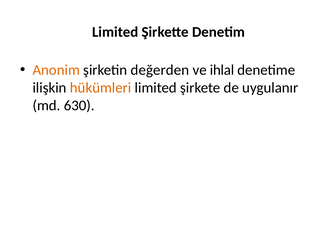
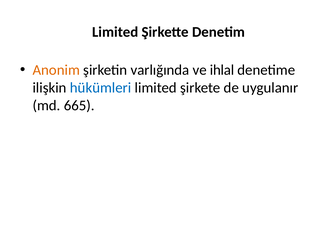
değerden: değerden -> varlığında (160, 70)
hükümleri colour: orange -> blue (101, 88)
630: 630 -> 665 (79, 106)
